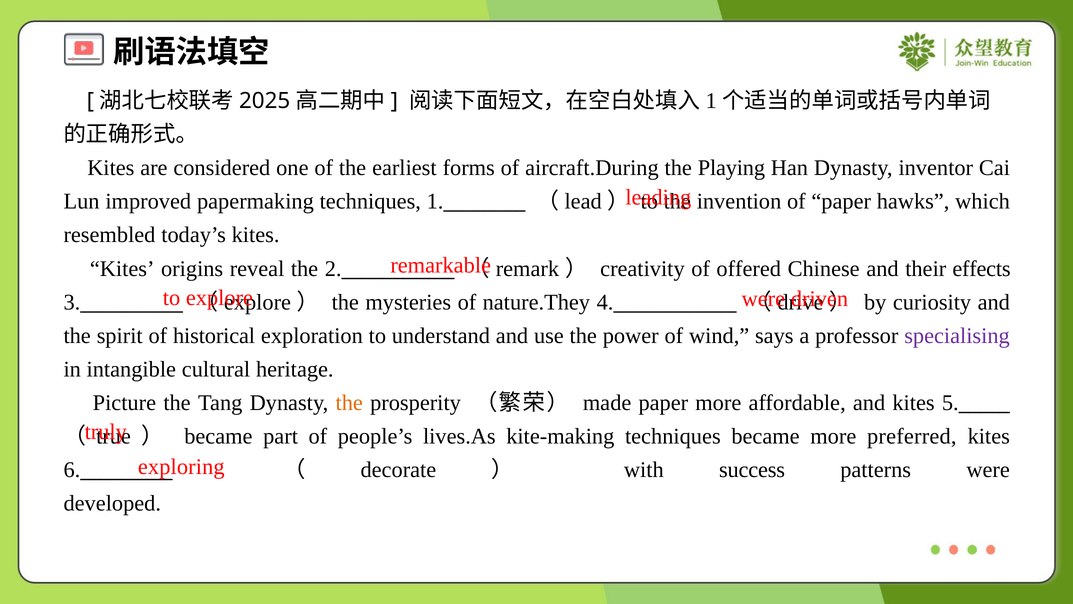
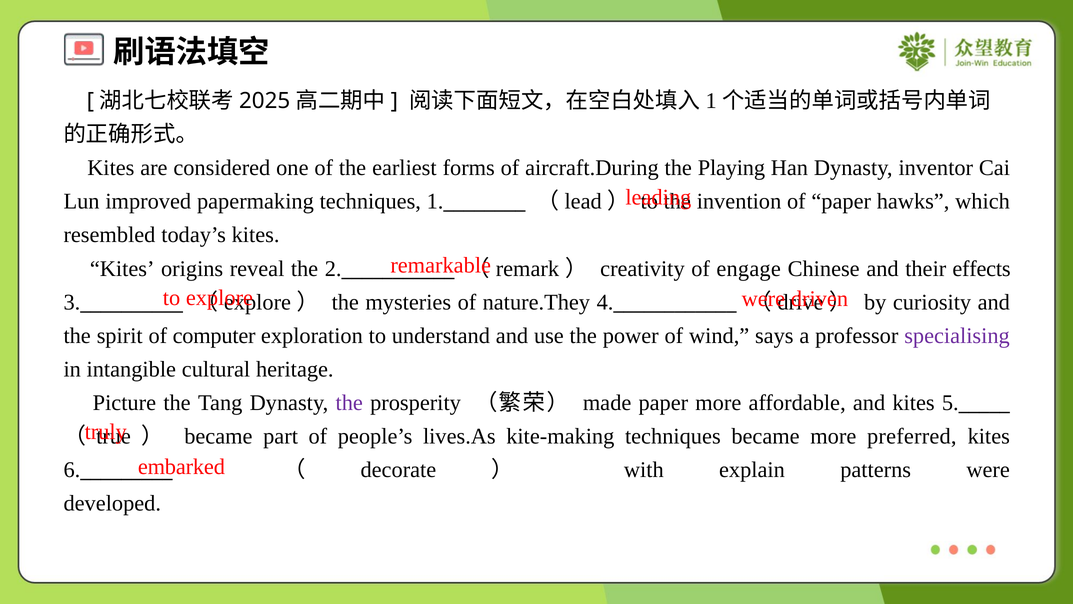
offered: offered -> engage (749, 268)
historical: historical -> computer (214, 335)
the colour: orange -> purple (349, 403)
exploring: exploring -> embarked (181, 466)
success: success -> explain (752, 470)
